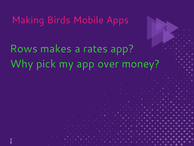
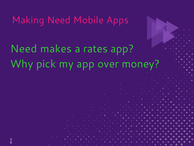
Making Birds: Birds -> Need (59, 20)
Rows: Rows -> Need (24, 49)
